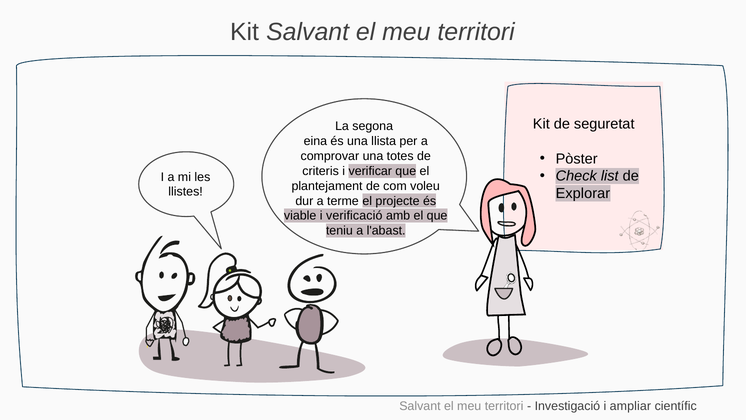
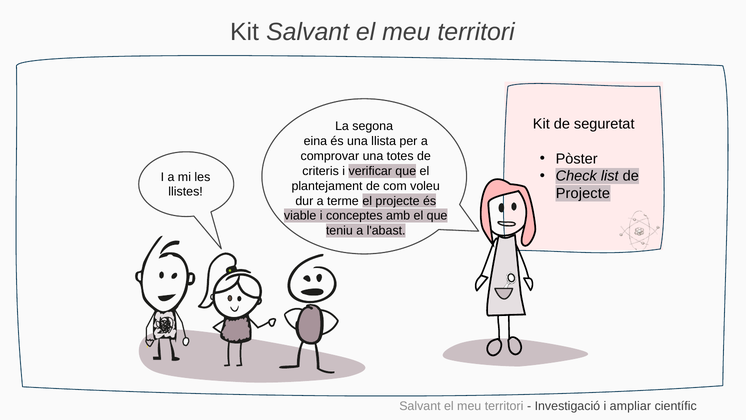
Explorar: Explorar -> Projecte (583, 193)
verificació: verificació -> conceptes (354, 216)
